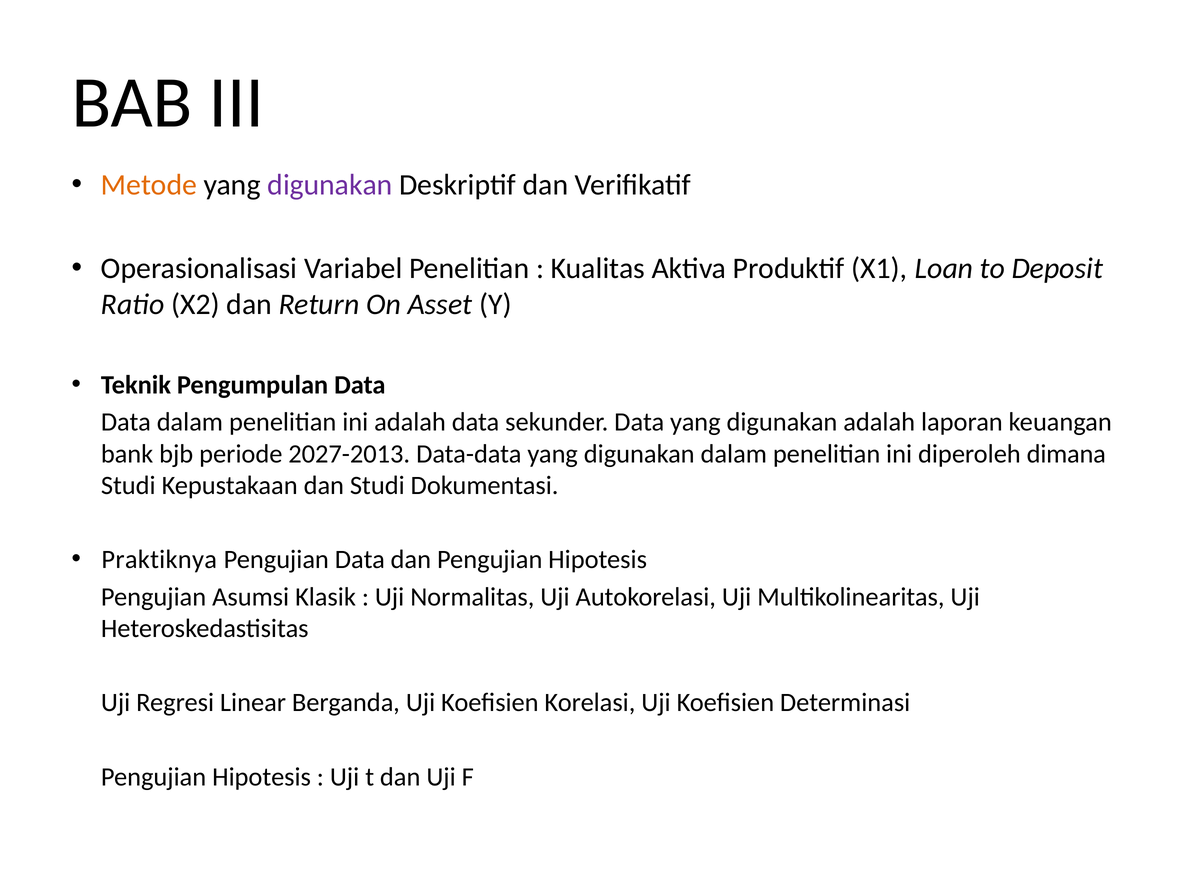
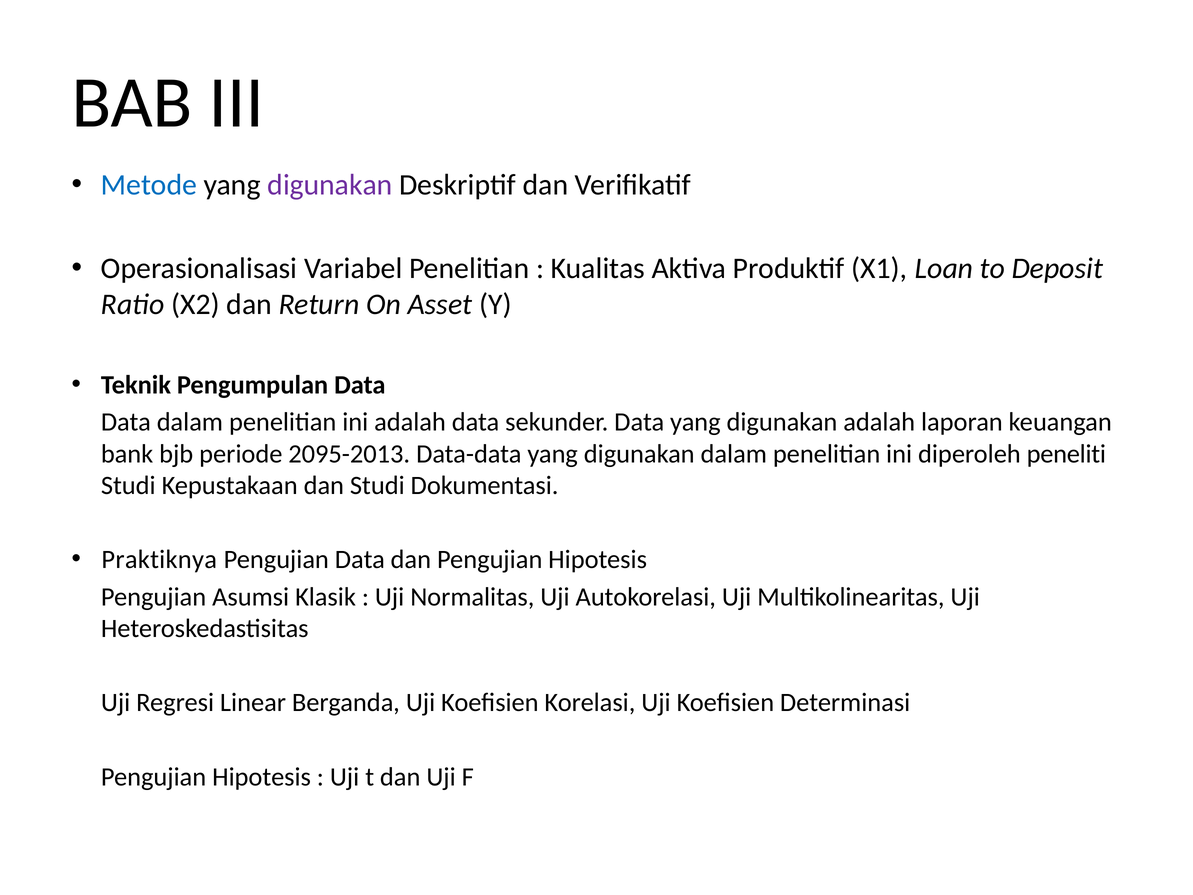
Metode colour: orange -> blue (149, 185)
2027-2013: 2027-2013 -> 2095-2013 (349, 454)
dimana: dimana -> peneliti (1066, 454)
